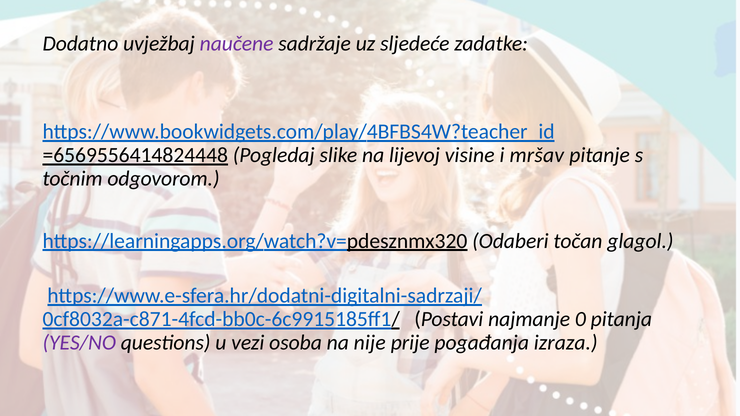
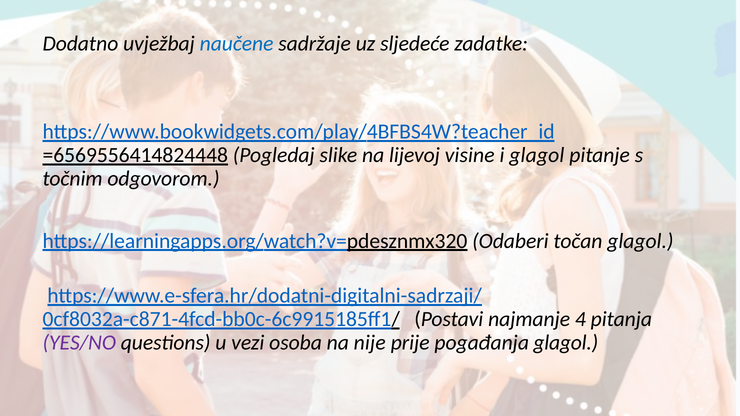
naučene colour: purple -> blue (237, 43)
i mršav: mršav -> glagol (537, 155)
0: 0 -> 4 (580, 319)
pogađanja izraza: izraza -> glagol (566, 343)
